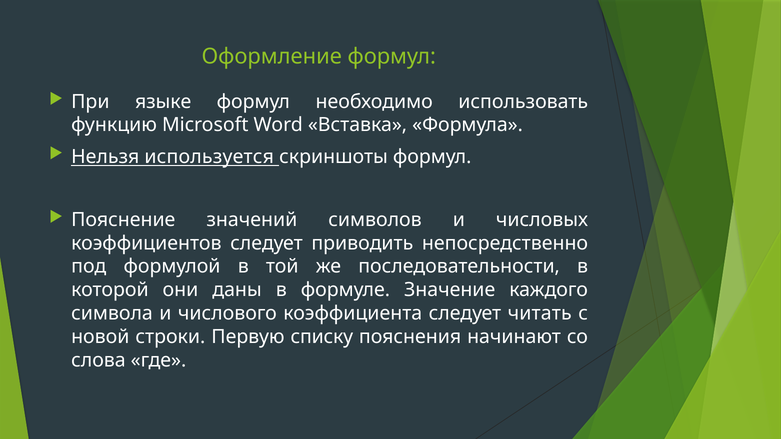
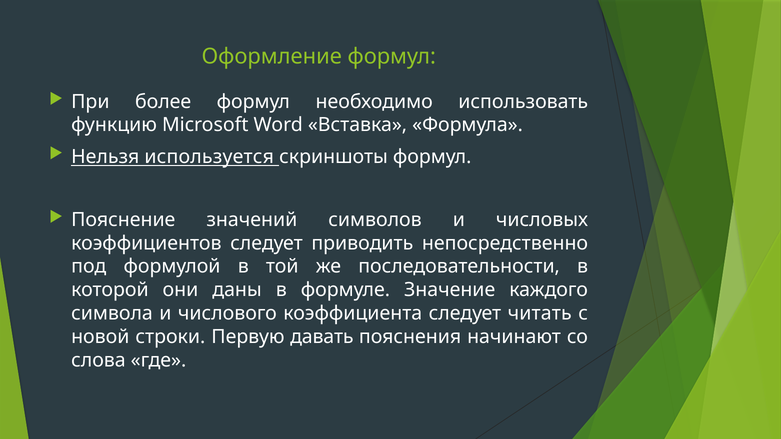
языке: языке -> более (163, 102)
списку: списку -> давать (322, 337)
